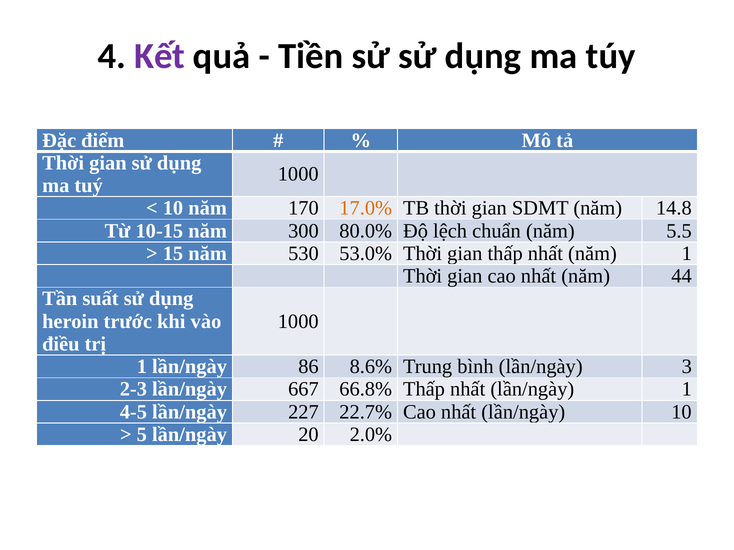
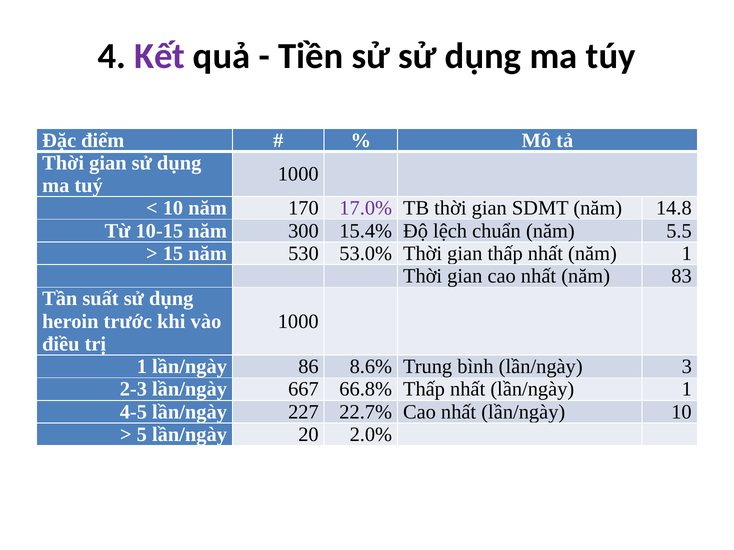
17.0% colour: orange -> purple (366, 208)
80.0%: 80.0% -> 15.4% (366, 231)
44: 44 -> 83 (682, 276)
